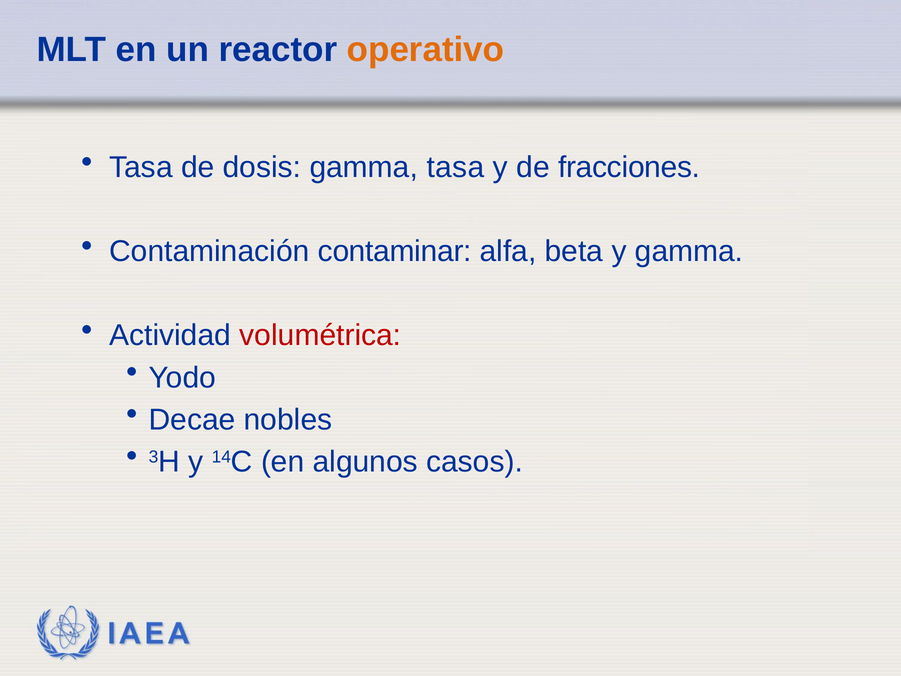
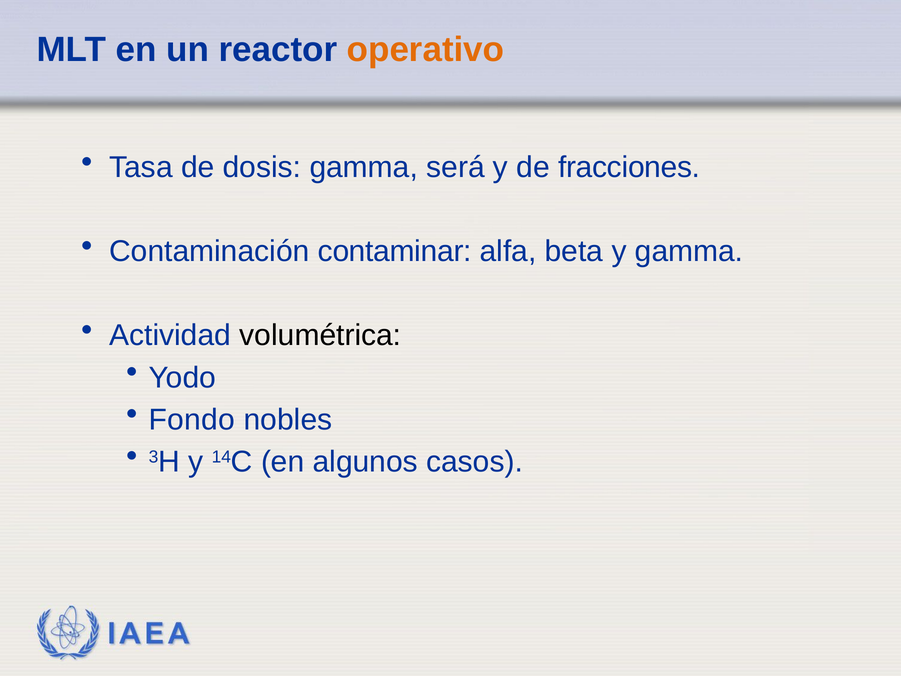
gamma tasa: tasa -> será (456, 167)
volumétrica colour: red -> black (320, 335)
Decae: Decae -> Fondo (192, 420)
